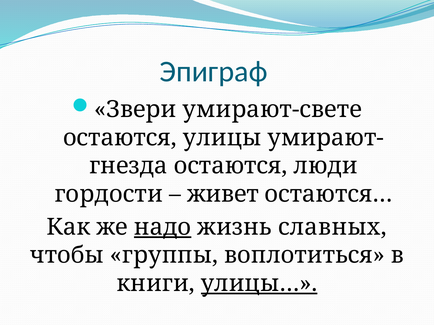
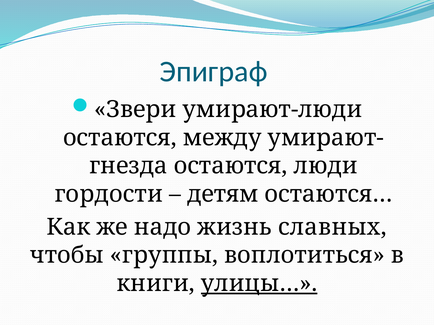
умирают-свете: умирают-свете -> умирают-люди (272, 110)
улицы: улицы -> между (222, 138)
живет: живет -> детям (223, 194)
надо underline: present -> none (163, 227)
